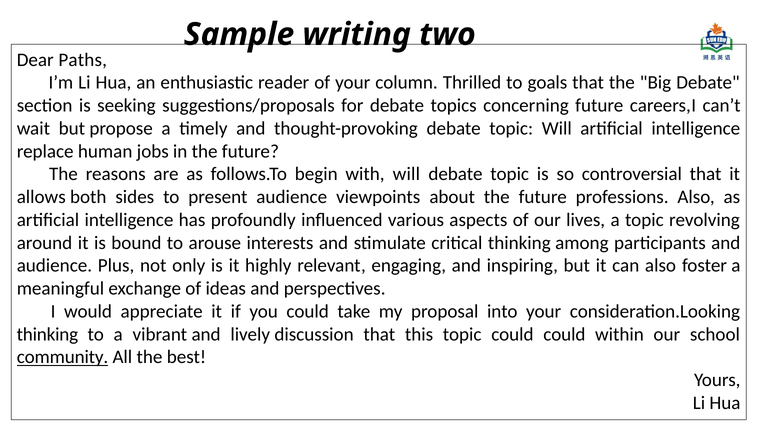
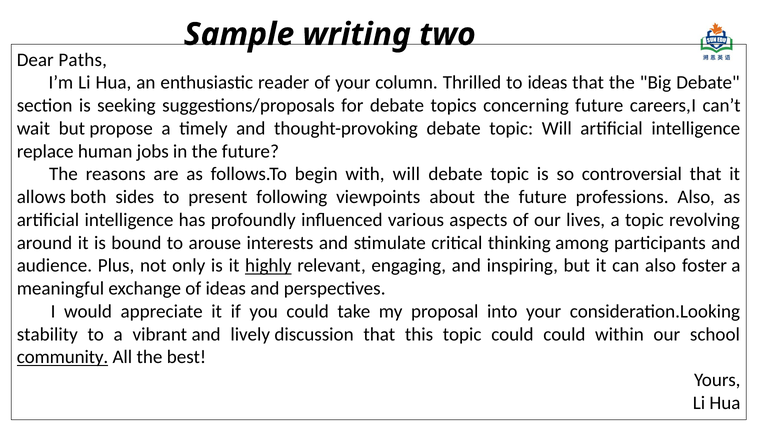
to goals: goals -> ideas (547, 83)
present audience: audience -> following (292, 197)
highly underline: none -> present (268, 266)
thinking: thinking -> stability (47, 334)
